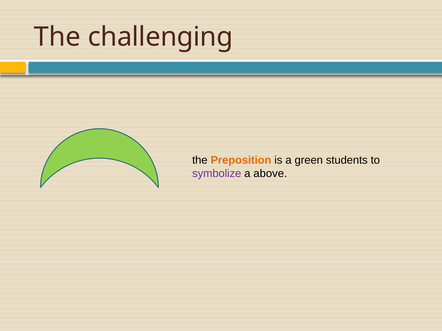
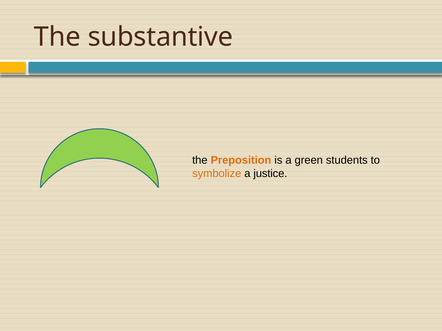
challenging: challenging -> substantive (160, 37)
symbolize colour: purple -> orange (217, 174)
above: above -> justice (270, 174)
